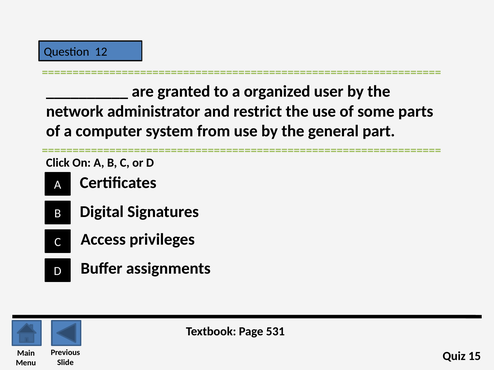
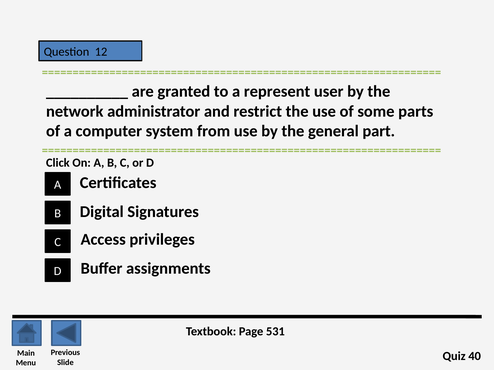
organized: organized -> represent (277, 92)
15: 15 -> 40 (475, 356)
